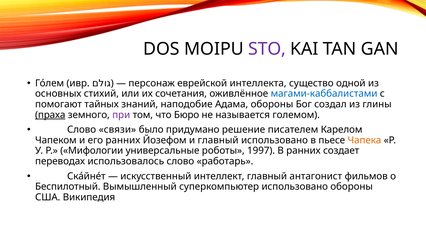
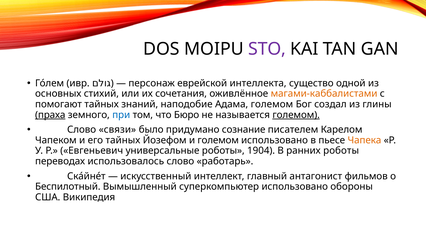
магами-каббалистами colour: blue -> orange (324, 94)
Адама обороны: обороны -> големом (272, 105)
при colour: purple -> blue (121, 115)
големом underline: none -> present (296, 115)
решение: решение -> сознание (244, 130)
его ранних: ранних -> тайных (123, 141)
и главный: главный -> големом (218, 141)
Мифологии: Мифологии -> Евгеньевич (92, 151)
1997: 1997 -> 1904 (261, 151)
ранних создает: создает -> роботы (341, 151)
